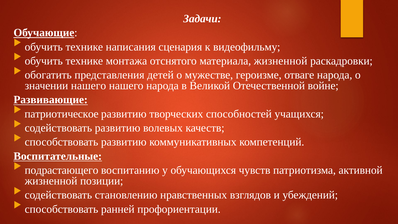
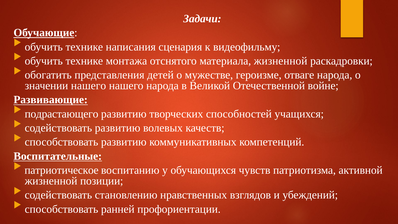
патриотическое: патриотическое -> подрастающего (62, 114)
подрастающего: подрастающего -> патриотическое (62, 170)
